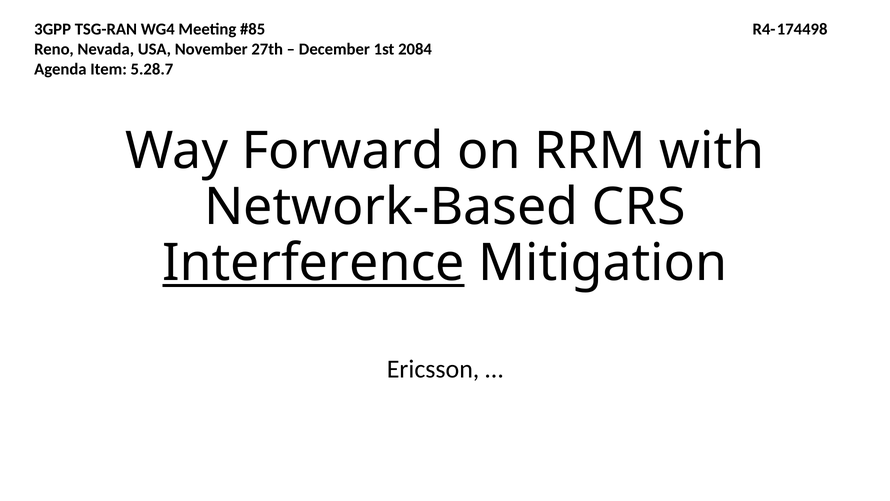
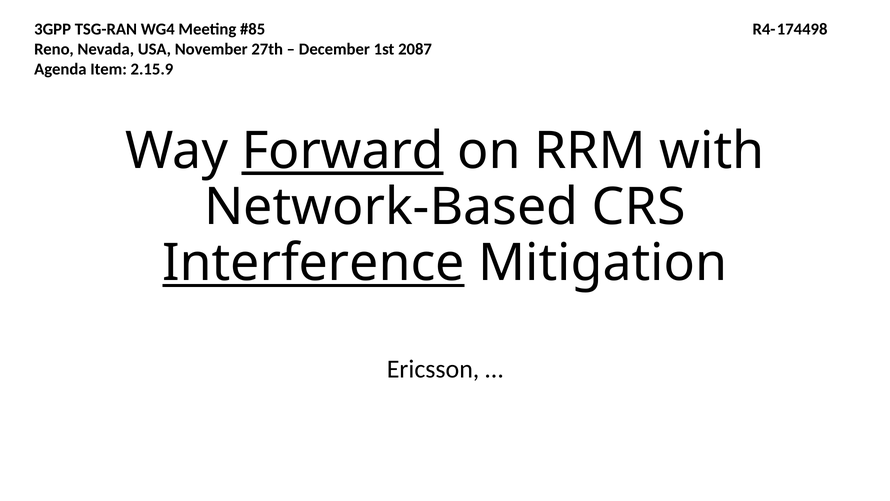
2084: 2084 -> 2087 (415, 49)
5.28.7: 5.28.7 -> 2.15.9 (152, 69)
Forward underline: none -> present (343, 151)
